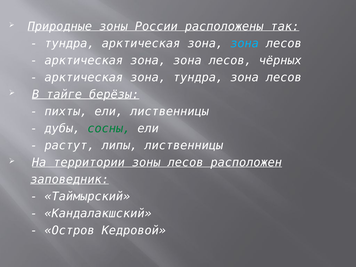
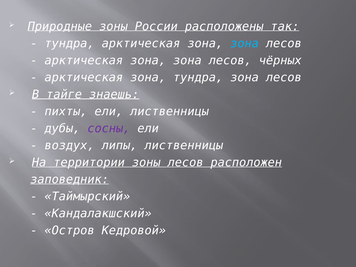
берёзы: берёзы -> знаешь (114, 94)
сосны colour: green -> purple (109, 128)
растут: растут -> воздух (70, 146)
